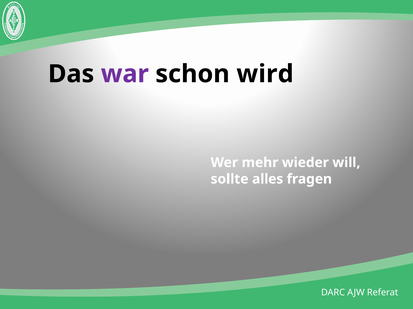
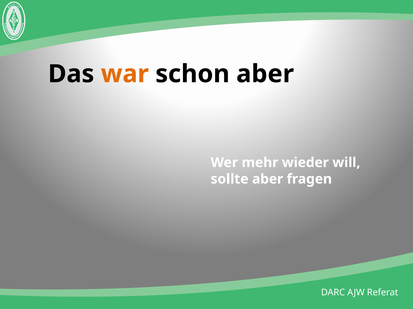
war colour: purple -> orange (125, 74)
schon wird: wird -> aber (265, 74)
sollte alles: alles -> aber (268, 179)
